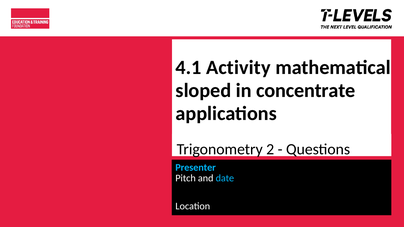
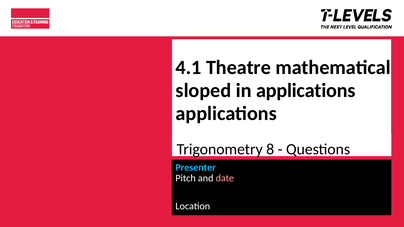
Activity: Activity -> Theatre (238, 68)
in concentrate: concentrate -> applications (306, 91)
2: 2 -> 8 (270, 149)
date colour: light blue -> pink (225, 178)
